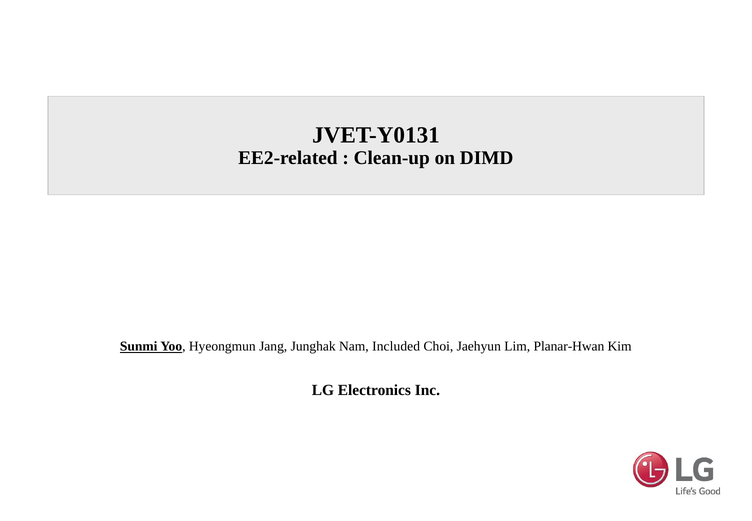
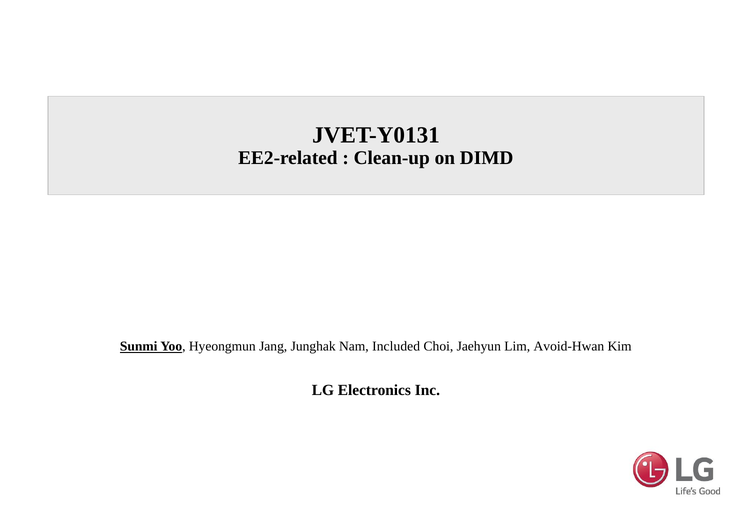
Planar-Hwan: Planar-Hwan -> Avoid-Hwan (569, 346)
